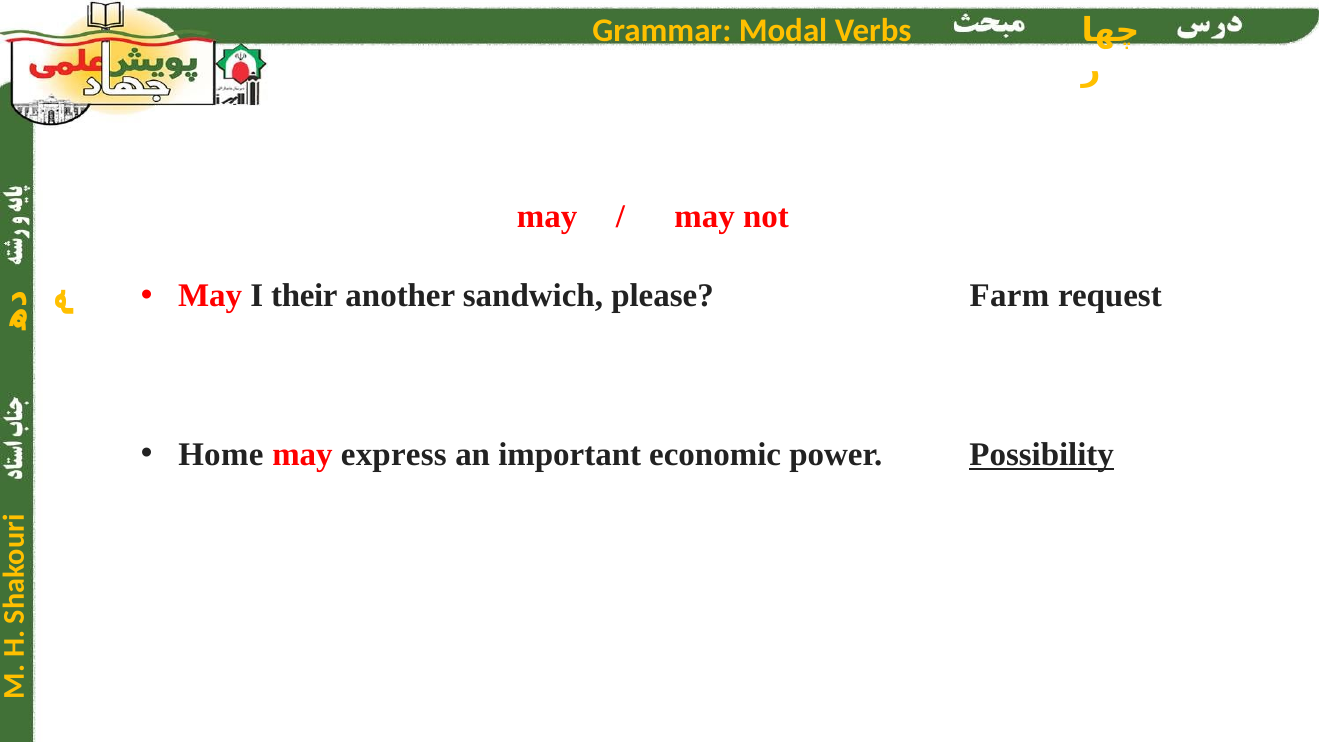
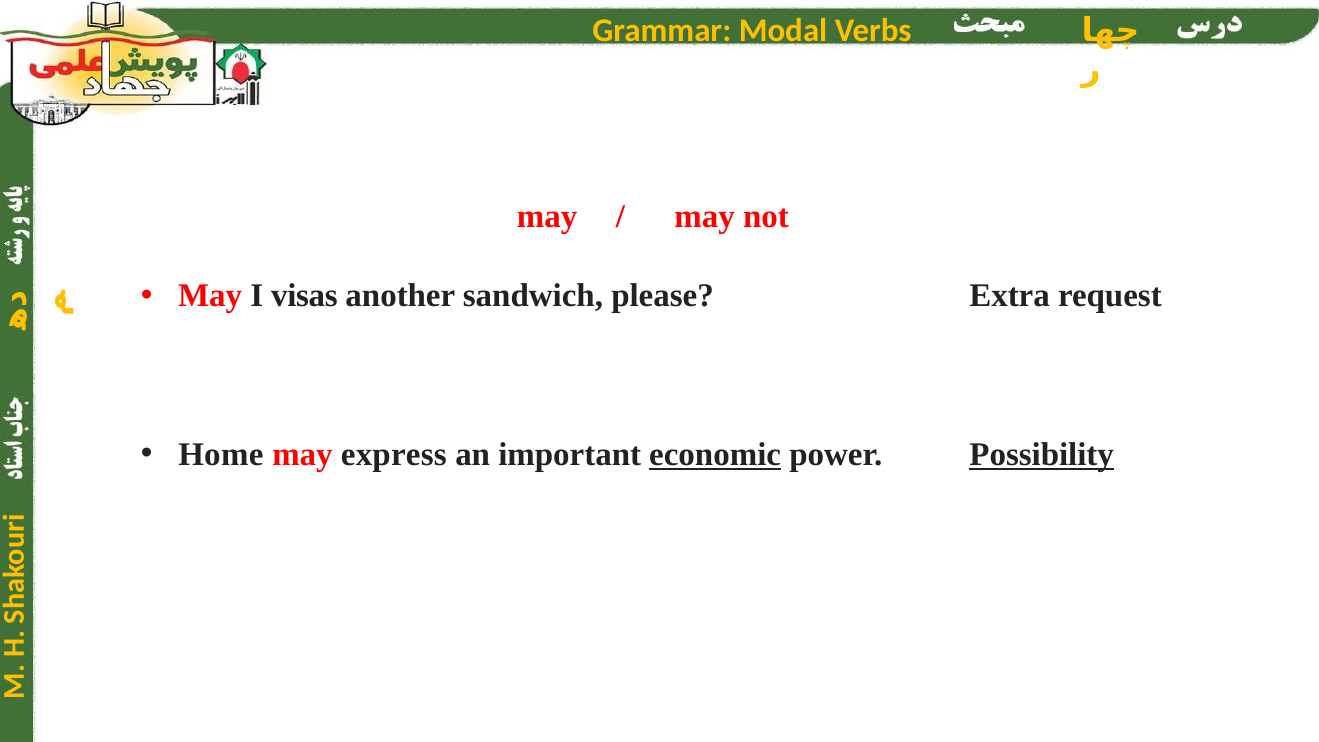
their: their -> visas (304, 296)
Farm: Farm -> Extra (1010, 296)
economic underline: none -> present (715, 454)
